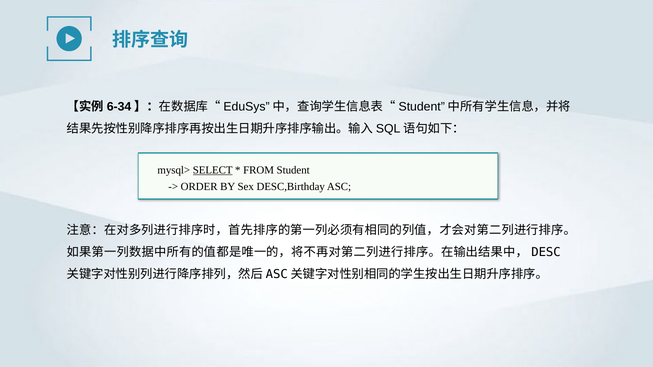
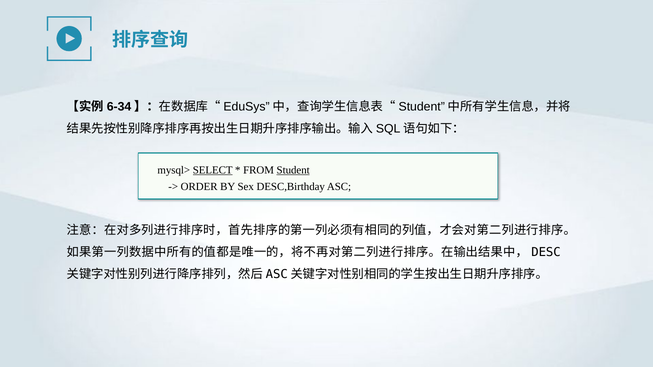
Student underline: none -> present (293, 170)
